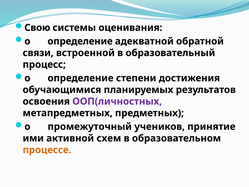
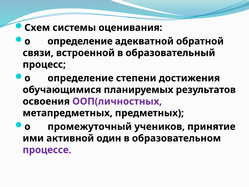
Свою: Свою -> Схем (37, 28)
схем: схем -> один (109, 138)
процессе colour: orange -> purple (47, 150)
